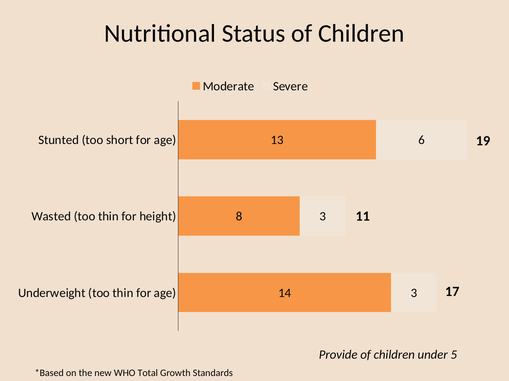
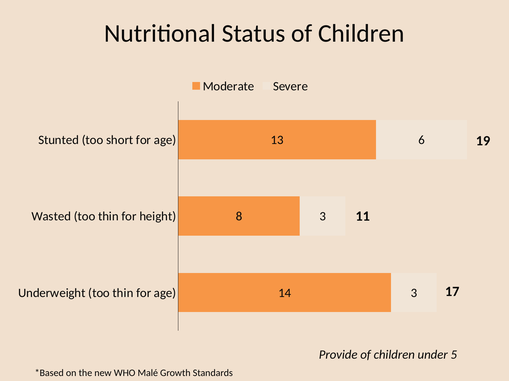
Total: Total -> Malé (148, 374)
